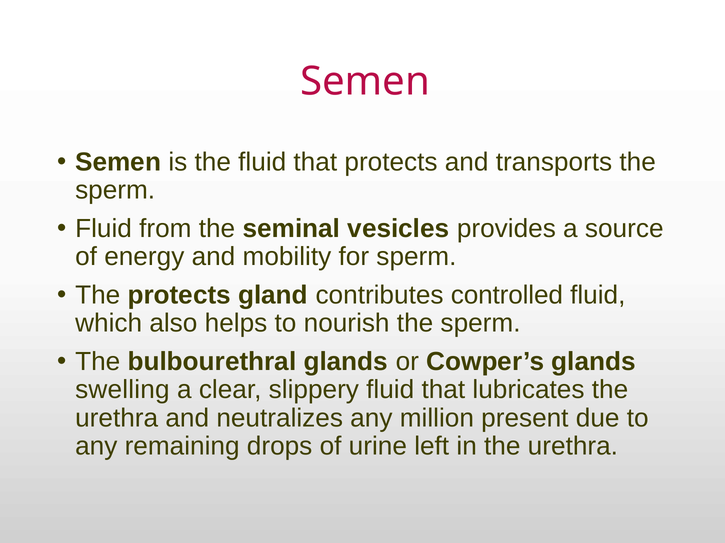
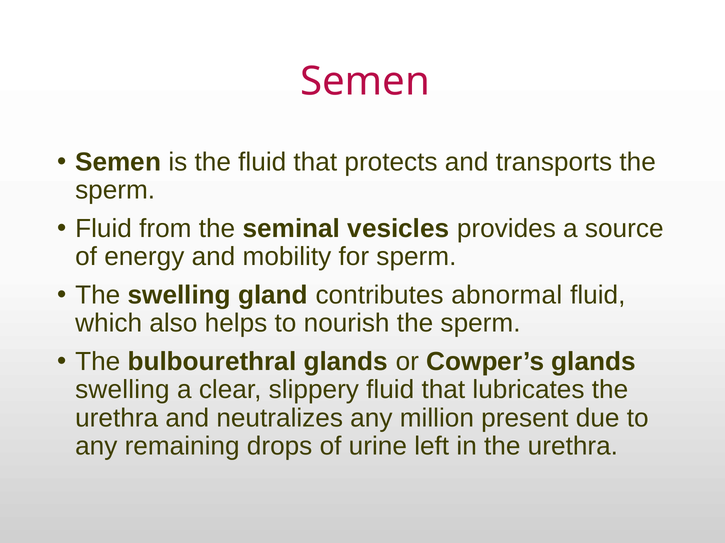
The protects: protects -> swelling (179, 296)
controlled: controlled -> abnormal (507, 296)
